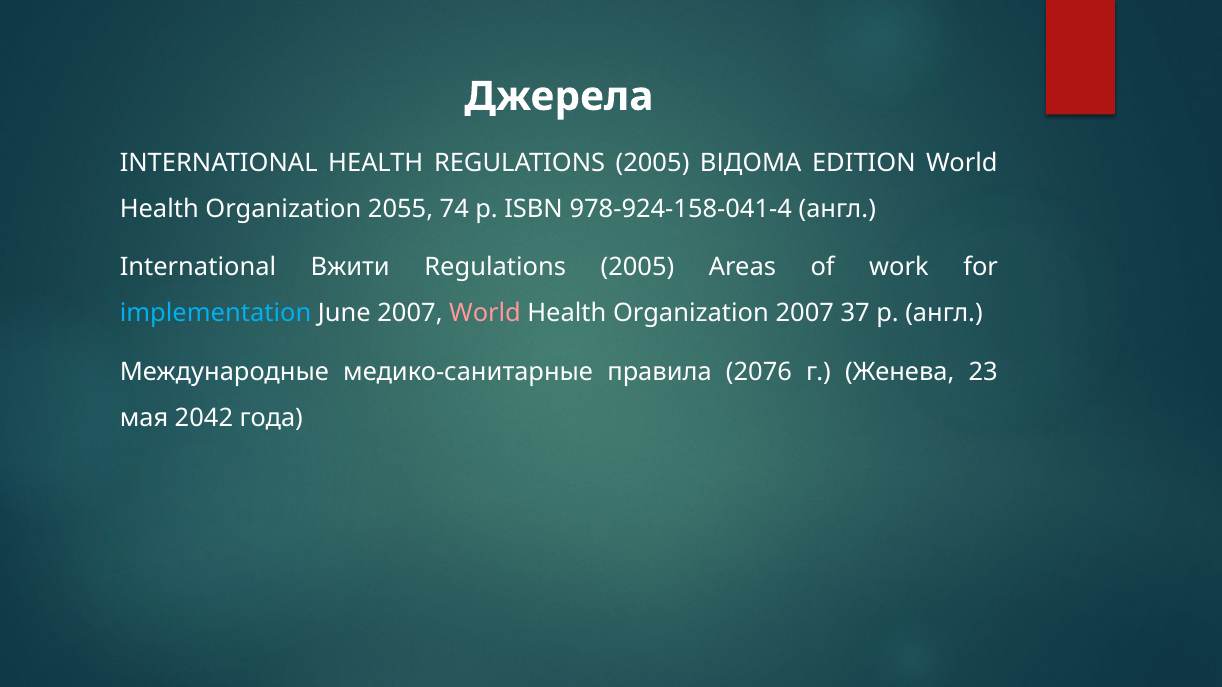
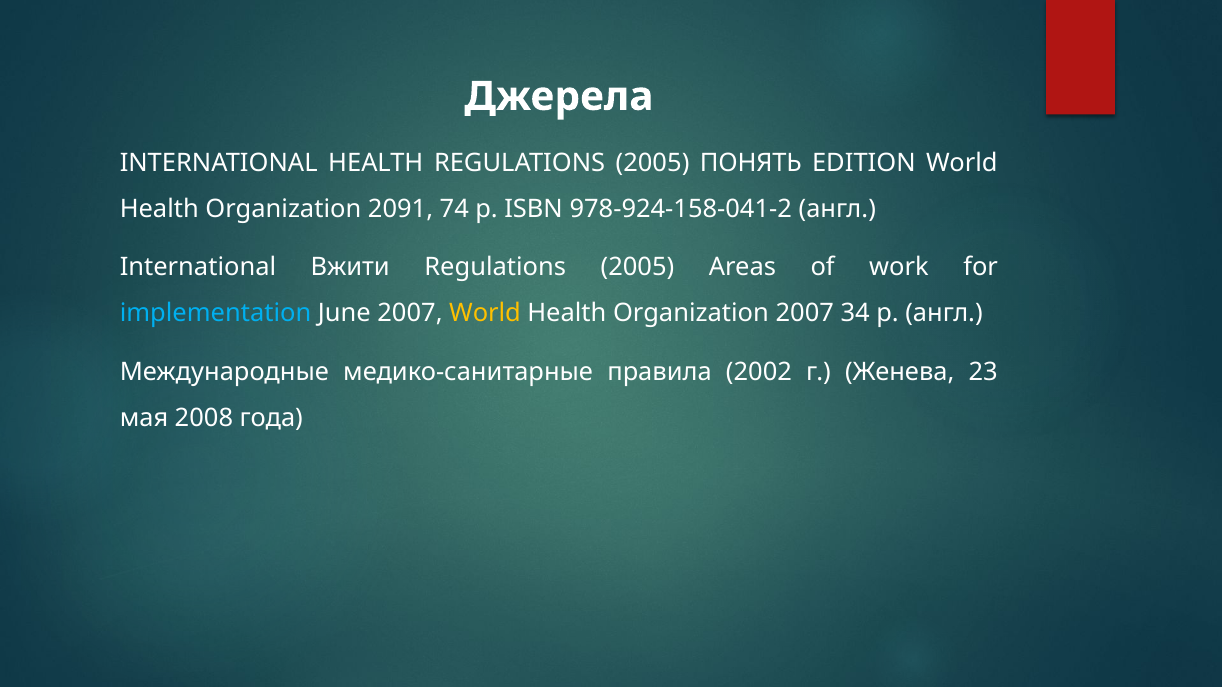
ВІДОМА: ВІДОМА -> ПОНЯТЬ (751, 163)
2055: 2055 -> 2091 (401, 209)
978-924-158-041-4: 978-924-158-041-4 -> 978-924-158-041-2 (681, 209)
World colour: pink -> yellow (485, 313)
37: 37 -> 34 (855, 313)
2076: 2076 -> 2002 (759, 372)
2042: 2042 -> 2008 (204, 418)
